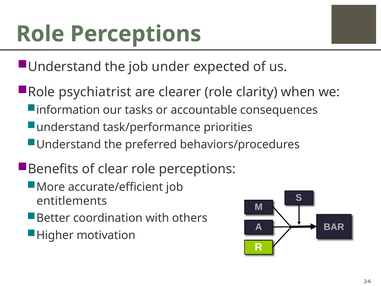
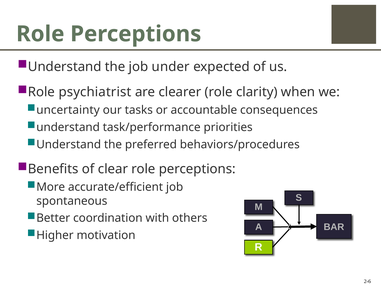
information: information -> uncertainty (68, 110)
entitlements: entitlements -> spontaneous (72, 201)
